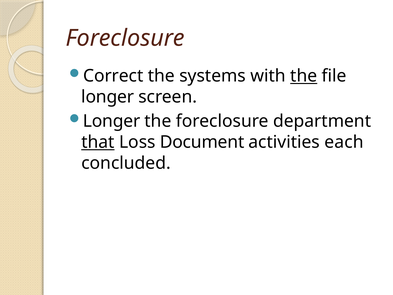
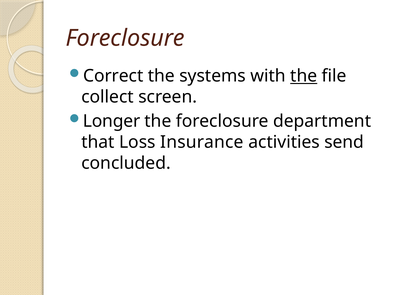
longer: longer -> collect (108, 97)
that underline: present -> none (98, 142)
Document: Document -> Insurance (202, 142)
each: each -> send (344, 142)
